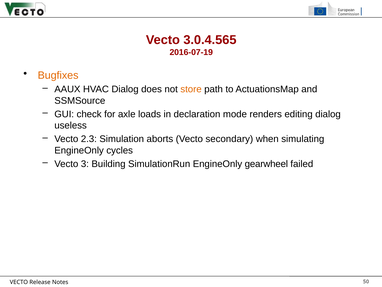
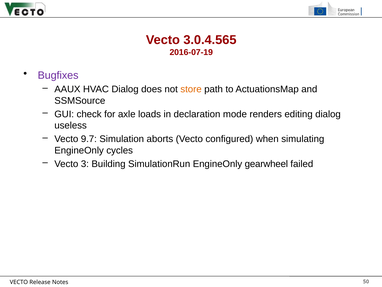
Bugfixes colour: orange -> purple (58, 75)
2.3: 2.3 -> 9.7 (89, 139)
secondary: secondary -> configured (229, 139)
